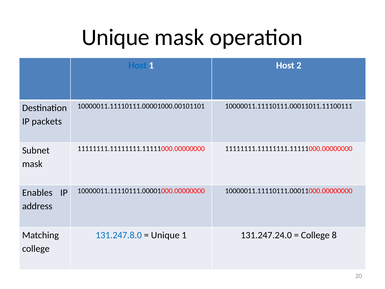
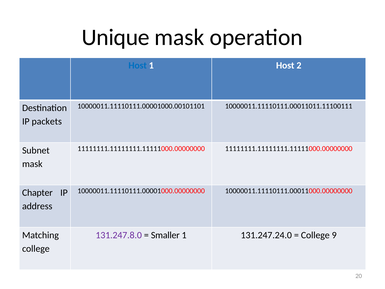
Enables: Enables -> Chapter (37, 193)
131.247.8.0 colour: blue -> purple (119, 235)
Unique: Unique -> Smaller (165, 235)
8: 8 -> 9 (334, 235)
